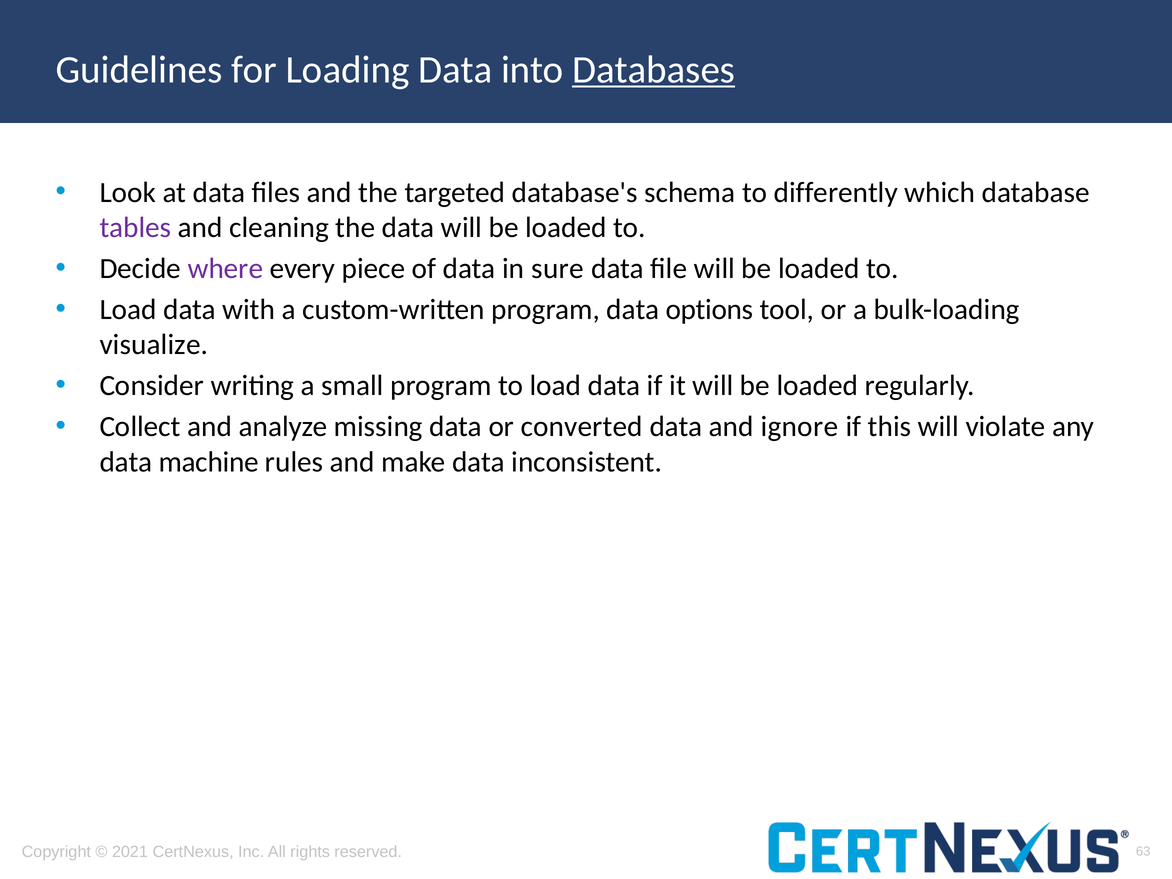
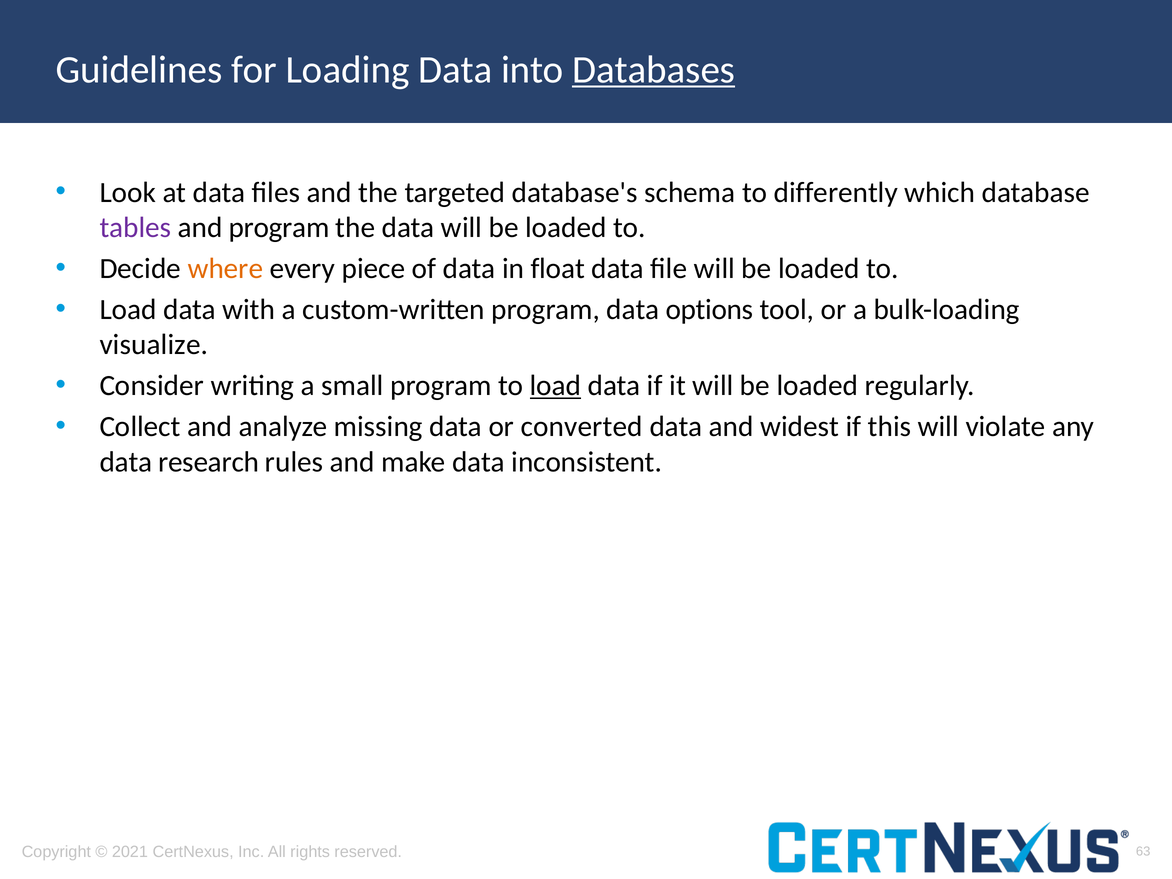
and cleaning: cleaning -> program (279, 228)
where colour: purple -> orange (225, 269)
sure: sure -> float (558, 269)
load underline: none -> present (556, 386)
ignore: ignore -> widest (800, 427)
machine: machine -> research (209, 462)
